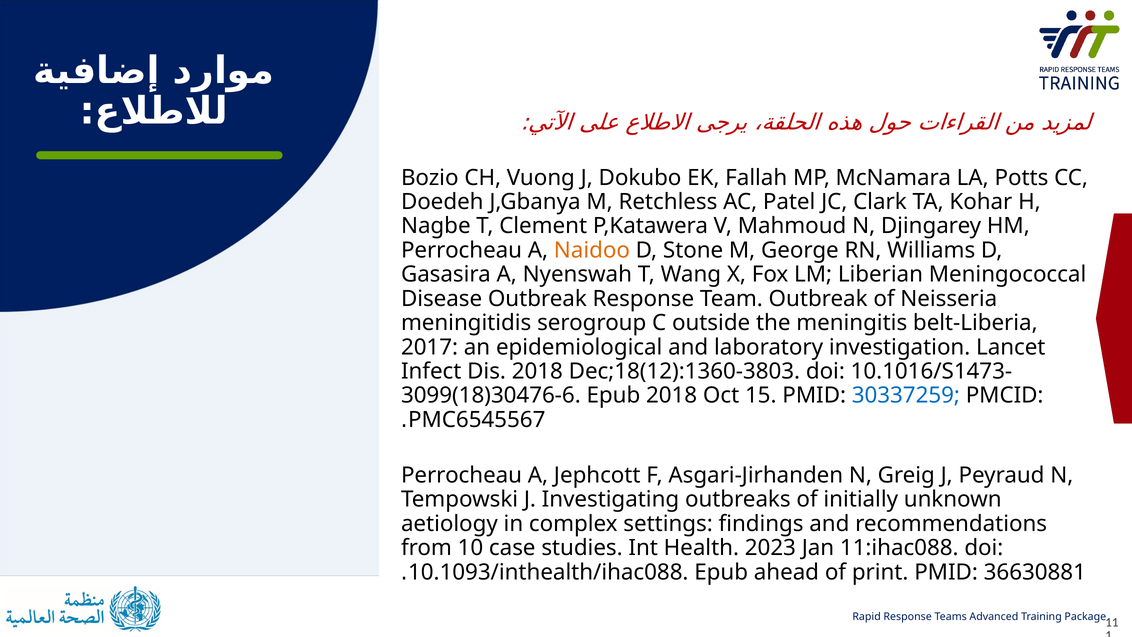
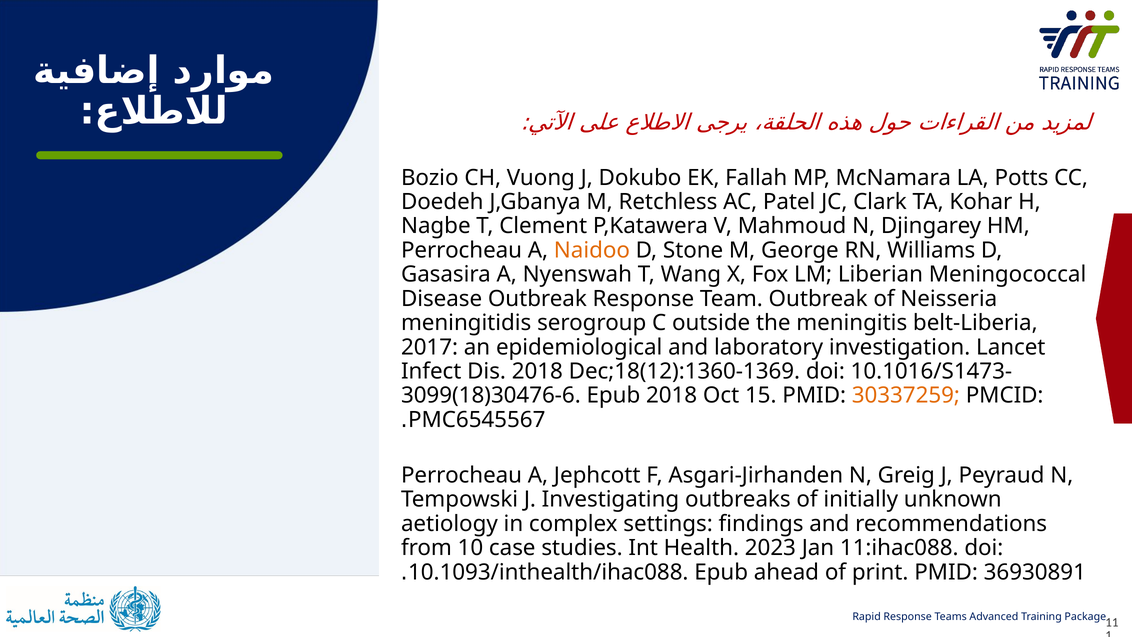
Dec;18(12):1360-3803: Dec;18(12):1360-3803 -> Dec;18(12):1360-1369 (684, 371)
30337259 colour: blue -> orange (906, 395)
36630881: 36630881 -> 36930891 (1035, 572)
